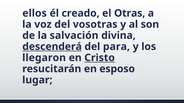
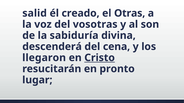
ellos: ellos -> salid (35, 13)
salvación: salvación -> sabiduría (74, 36)
descenderá underline: present -> none (52, 47)
para: para -> cena (117, 47)
esposo: esposo -> pronto (117, 69)
